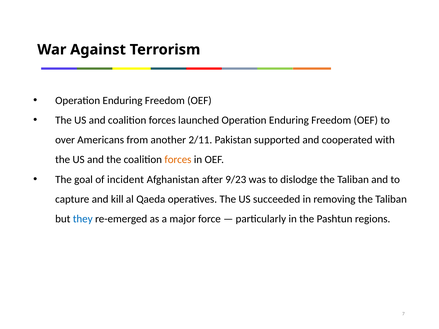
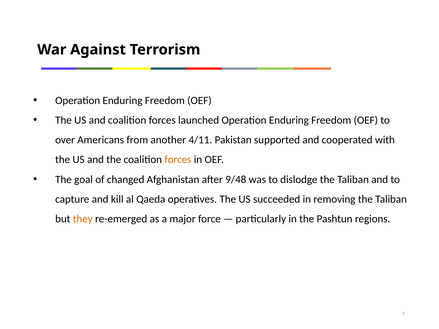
2/11: 2/11 -> 4/11 (200, 140)
incident: incident -> changed (126, 180)
9/23: 9/23 -> 9/48 (236, 180)
they colour: blue -> orange (83, 219)
